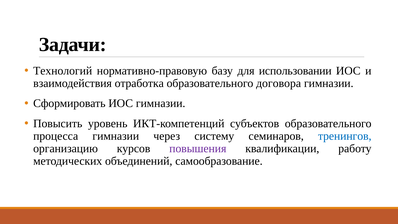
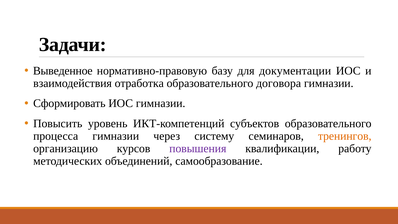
Технологий: Технологий -> Выведенное (63, 71)
использовании: использовании -> документации (295, 71)
тренингов colour: blue -> orange (345, 136)
